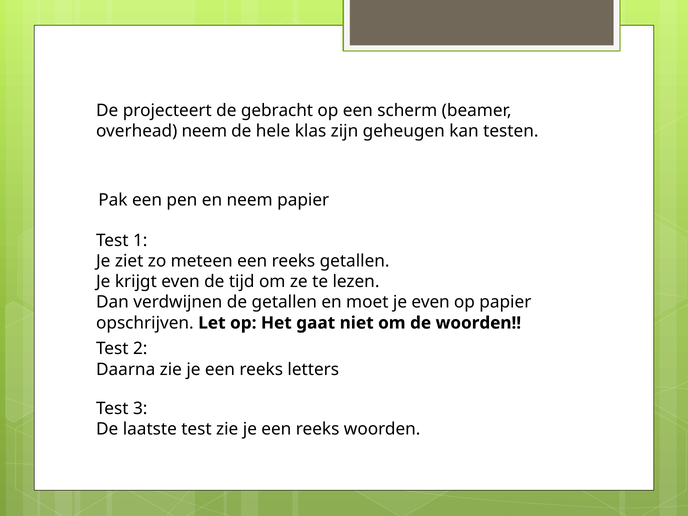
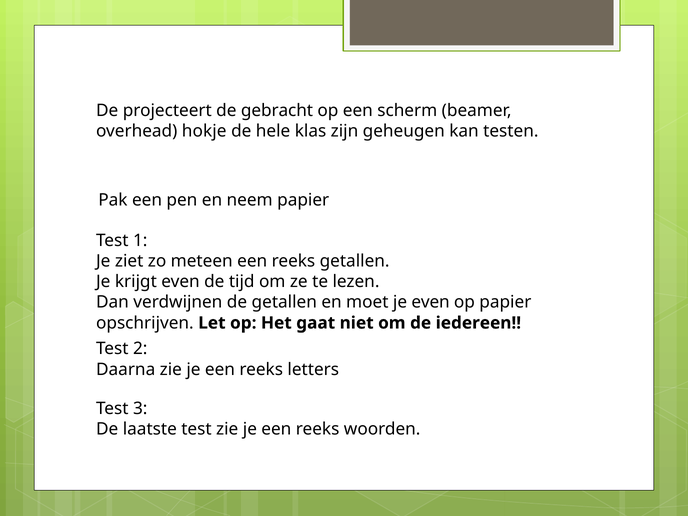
overhead neem: neem -> hokje (204, 131)
de woorden: woorden -> iedereen (478, 323)
